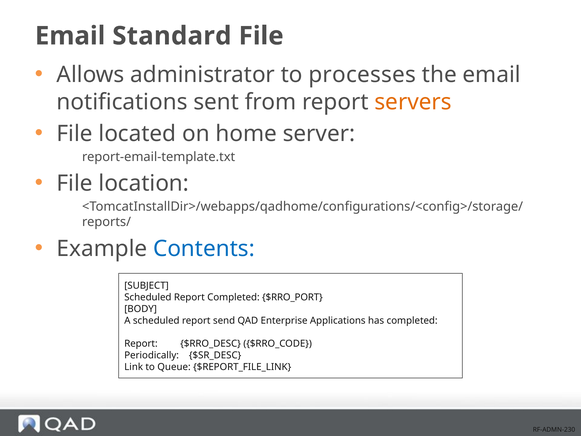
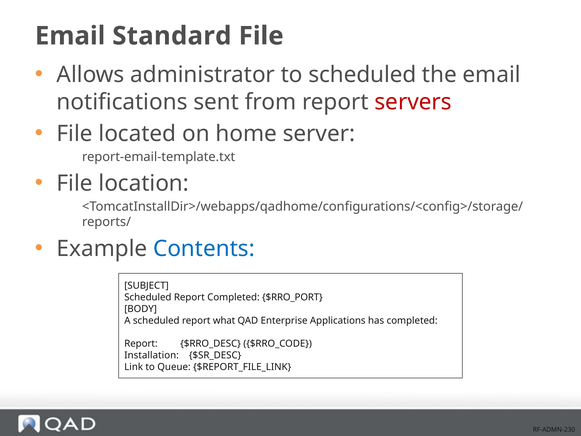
to processes: processes -> scheduled (362, 75)
servers colour: orange -> red (413, 102)
send: send -> what (224, 320)
Periodically: Periodically -> Installation (152, 355)
